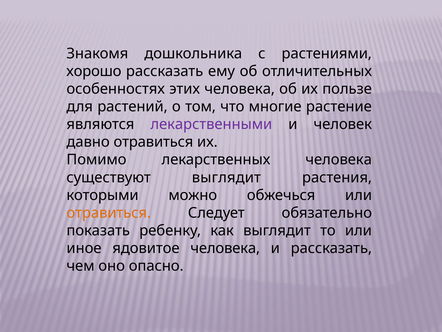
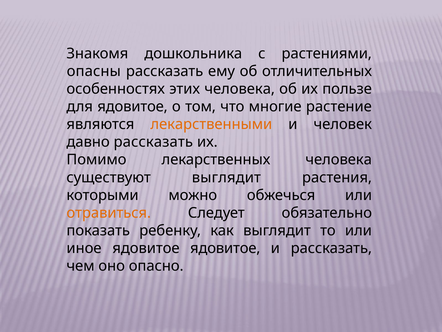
хорошо: хорошо -> опасны (94, 71)
для растений: растений -> ядовитое (133, 107)
лекарственными colour: purple -> orange (211, 124)
давно отравиться: отравиться -> рассказать (153, 142)
ядовитое человека: человека -> ядовитое (225, 248)
